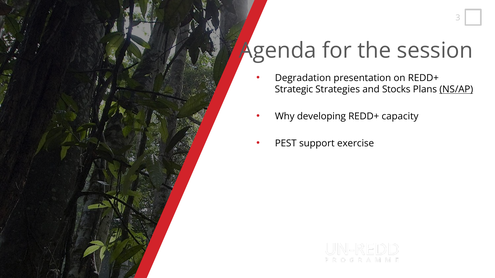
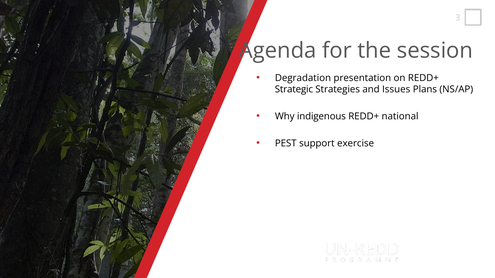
Stocks: Stocks -> Issues (396, 90)
NS/AP underline: present -> none (456, 90)
developing: developing -> indigenous (321, 117)
capacity: capacity -> national (400, 117)
